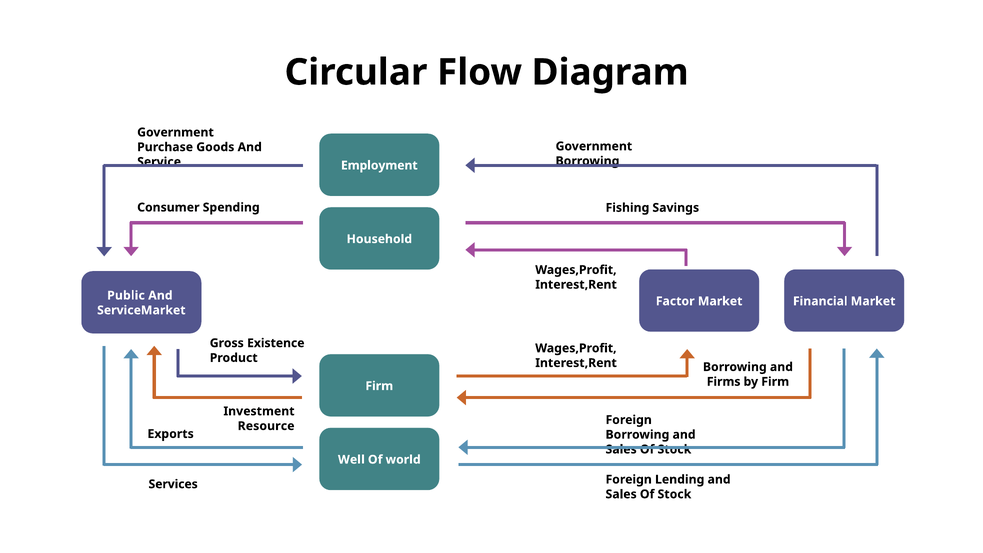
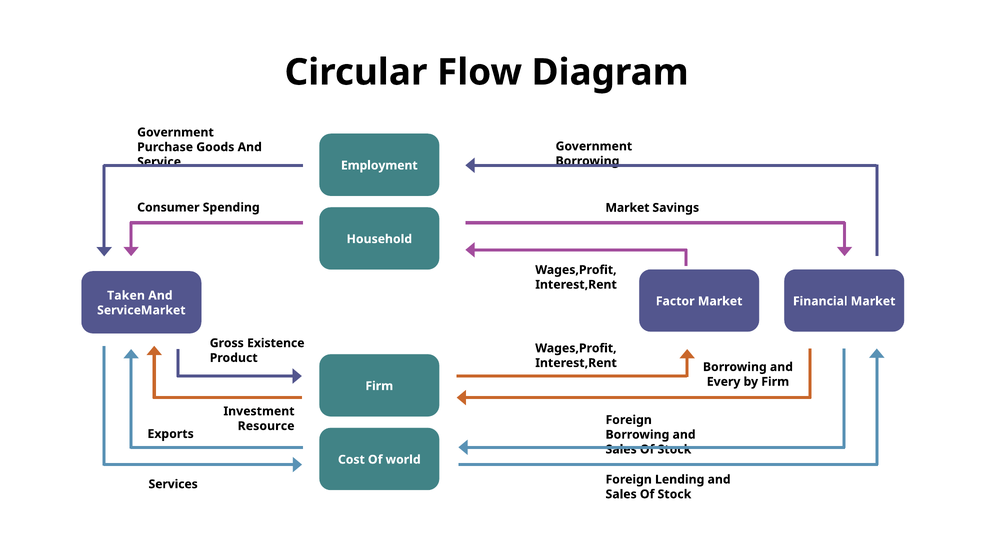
Fishing: Fishing -> Market (627, 208)
Public: Public -> Taken (126, 295)
Firms: Firms -> Every (724, 382)
Well: Well -> Cost (351, 460)
